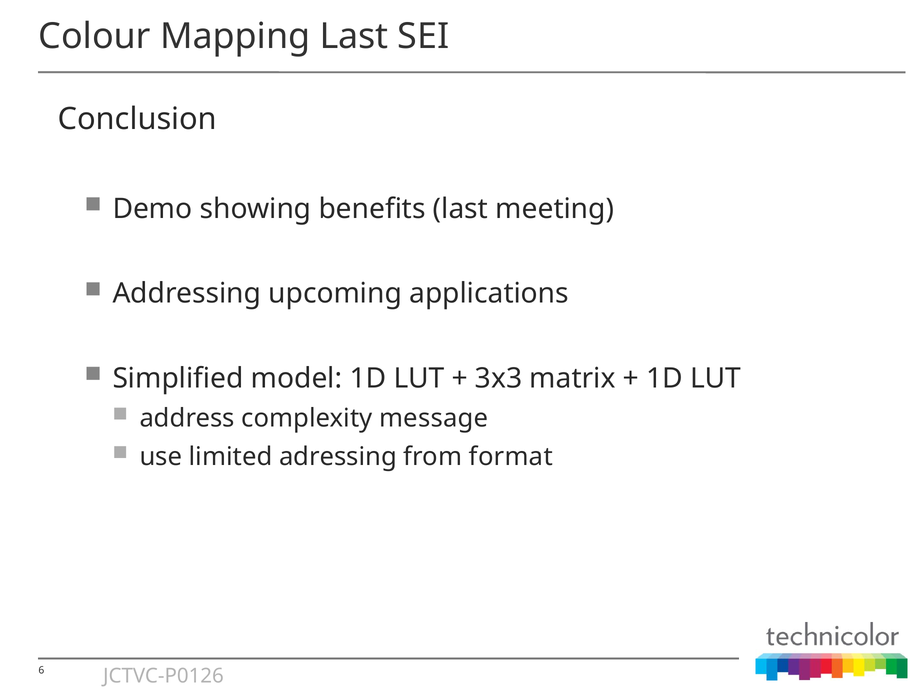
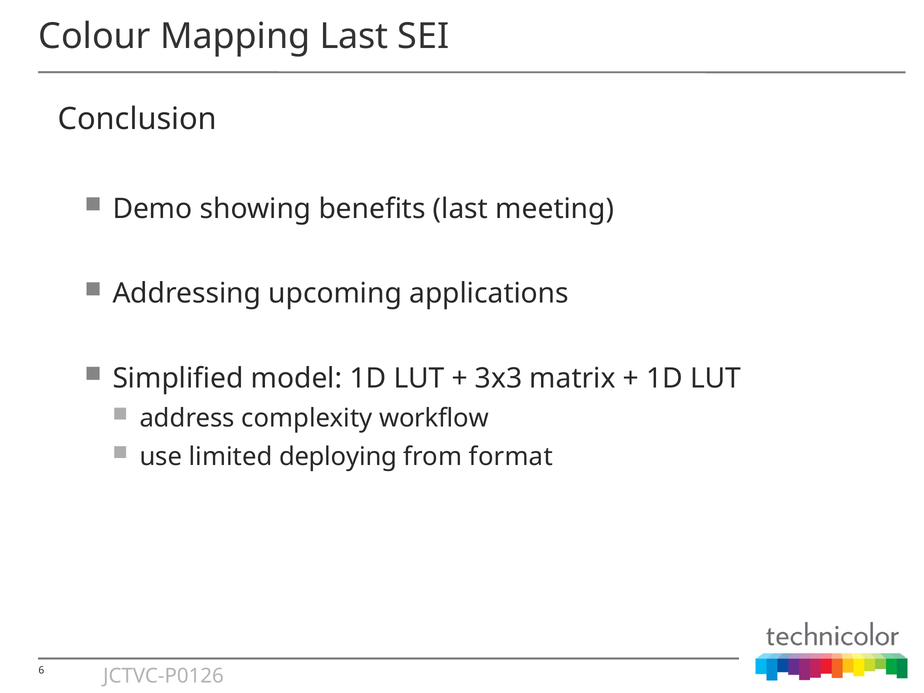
message: message -> workflow (434, 418)
adressing: adressing -> deploying (338, 457)
